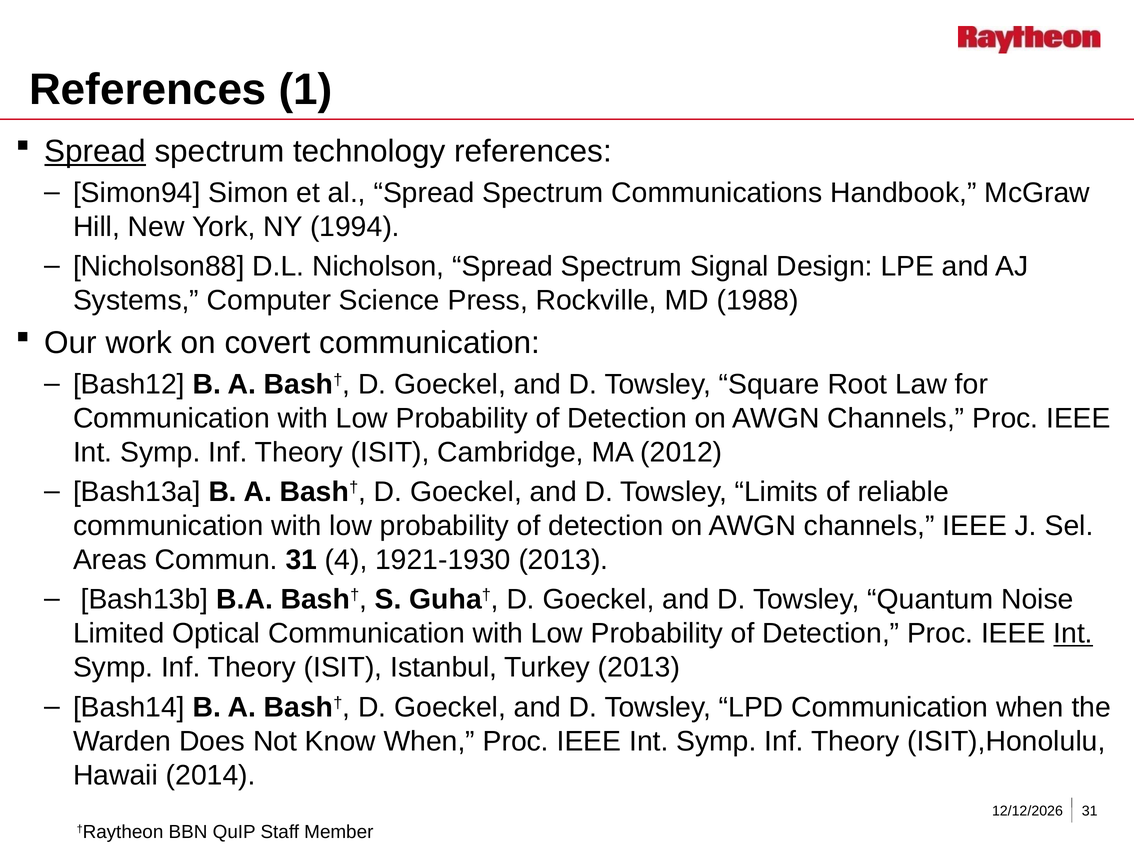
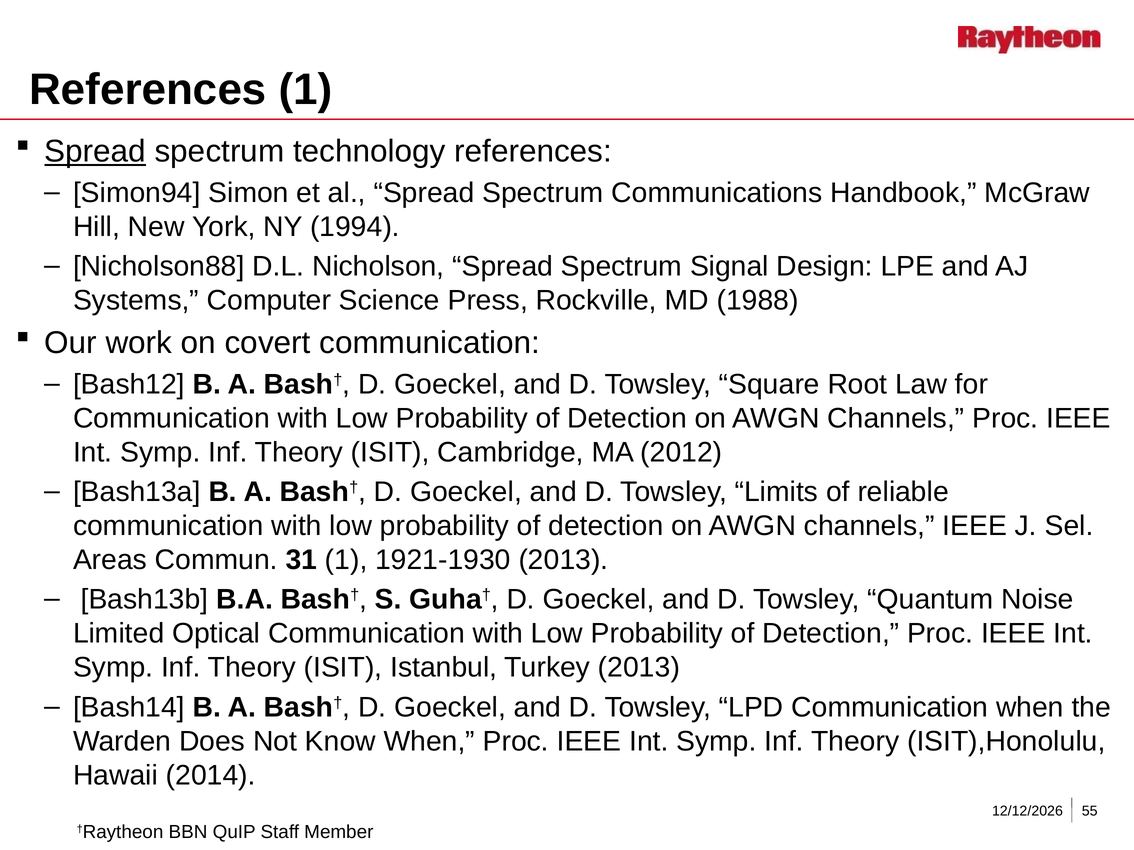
31 4: 4 -> 1 (346, 560)
Int underline: present -> none (1073, 634)
31: 31 -> 55 (1090, 812)
